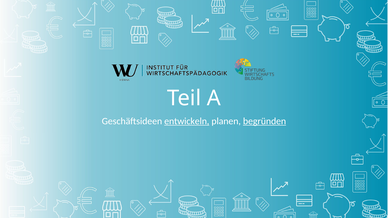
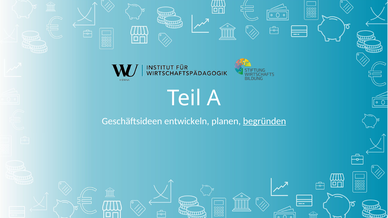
entwickeln underline: present -> none (187, 121)
